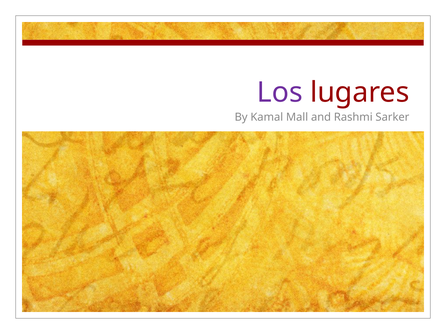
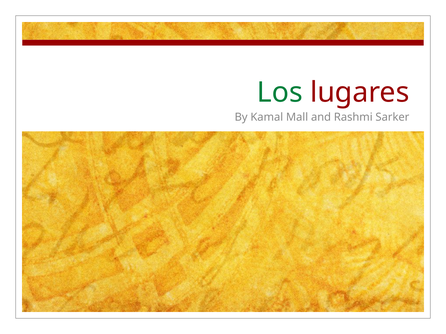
Los colour: purple -> green (280, 92)
